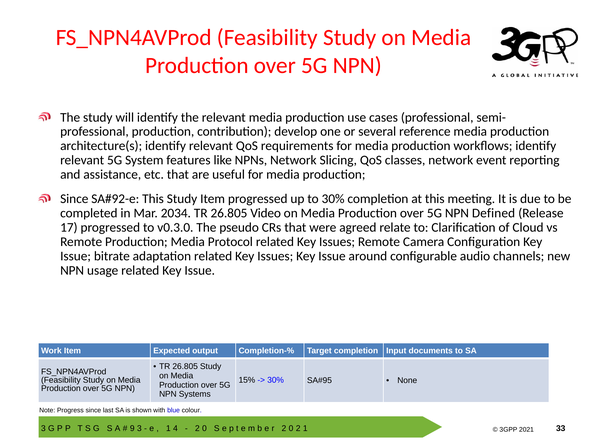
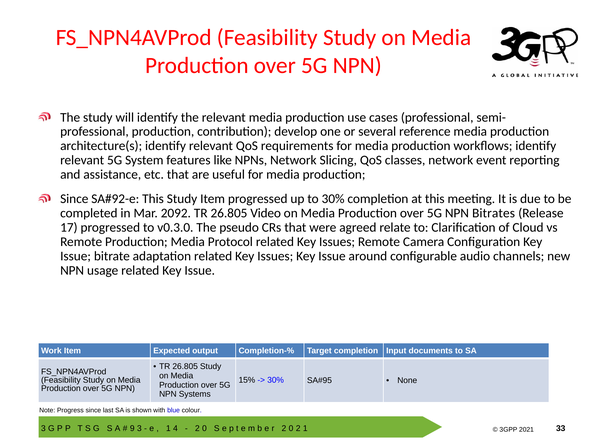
2034: 2034 -> 2092 (176, 213)
Defined: Defined -> Bitrates (494, 213)
